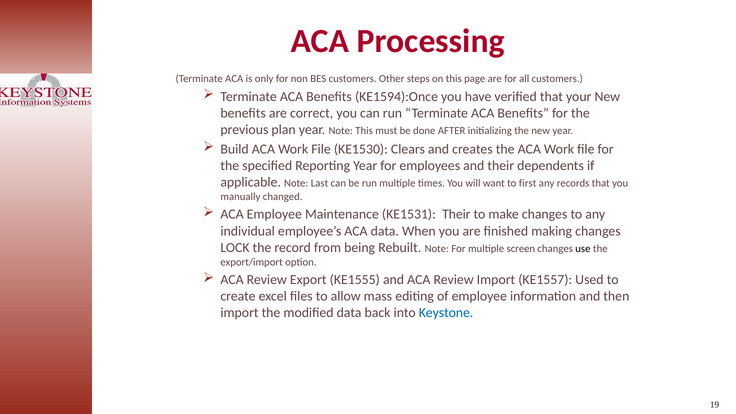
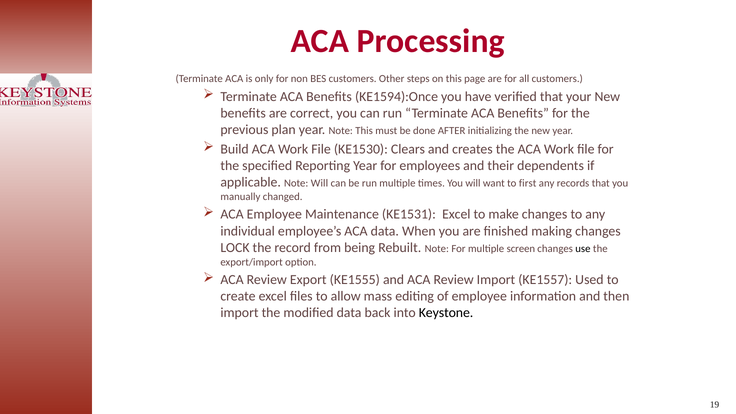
Note Last: Last -> Will (319, 183)
KE1531 Their: Their -> Excel (456, 214)
Keystone colour: blue -> black (446, 313)
